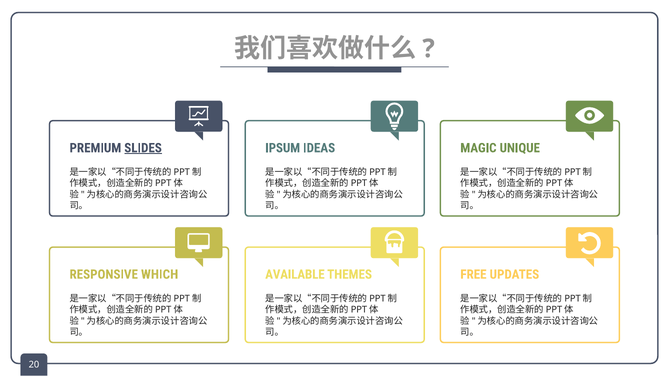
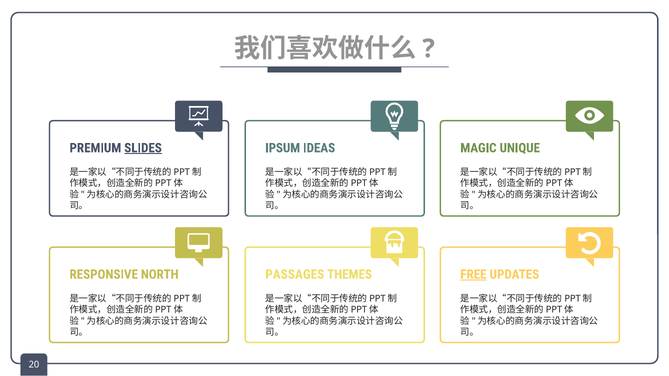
WHICH: WHICH -> NORTH (160, 275)
AVAILABLE: AVAILABLE -> PASSAGES (295, 275)
FREE underline: none -> present (473, 275)
